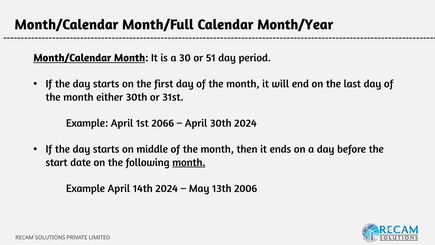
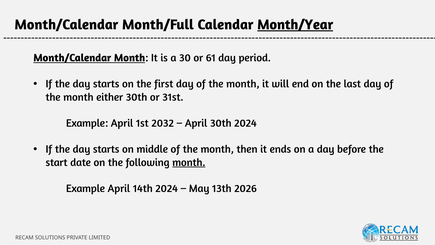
Month/Year underline: none -> present (295, 25)
51: 51 -> 61 (211, 58)
2066: 2066 -> 2032 (163, 123)
2006: 2006 -> 2026 (246, 188)
